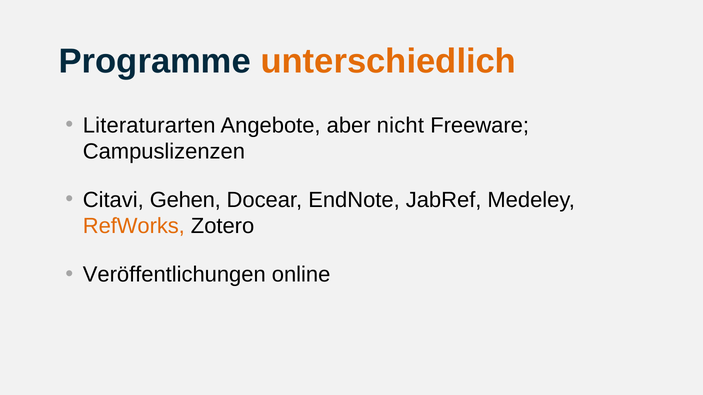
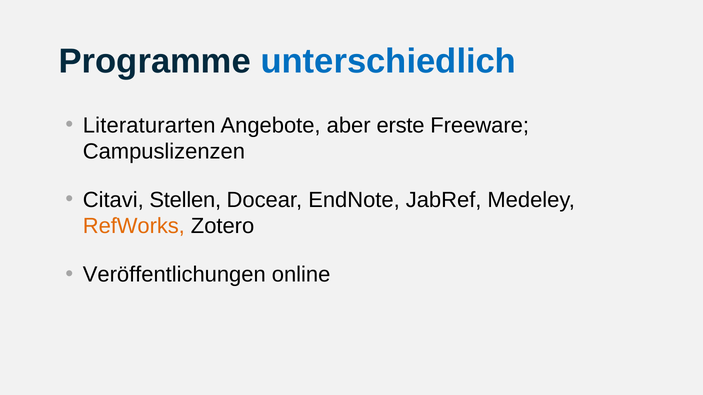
unterschiedlich colour: orange -> blue (388, 61)
nicht: nicht -> erste (401, 125)
Gehen: Gehen -> Stellen (185, 200)
